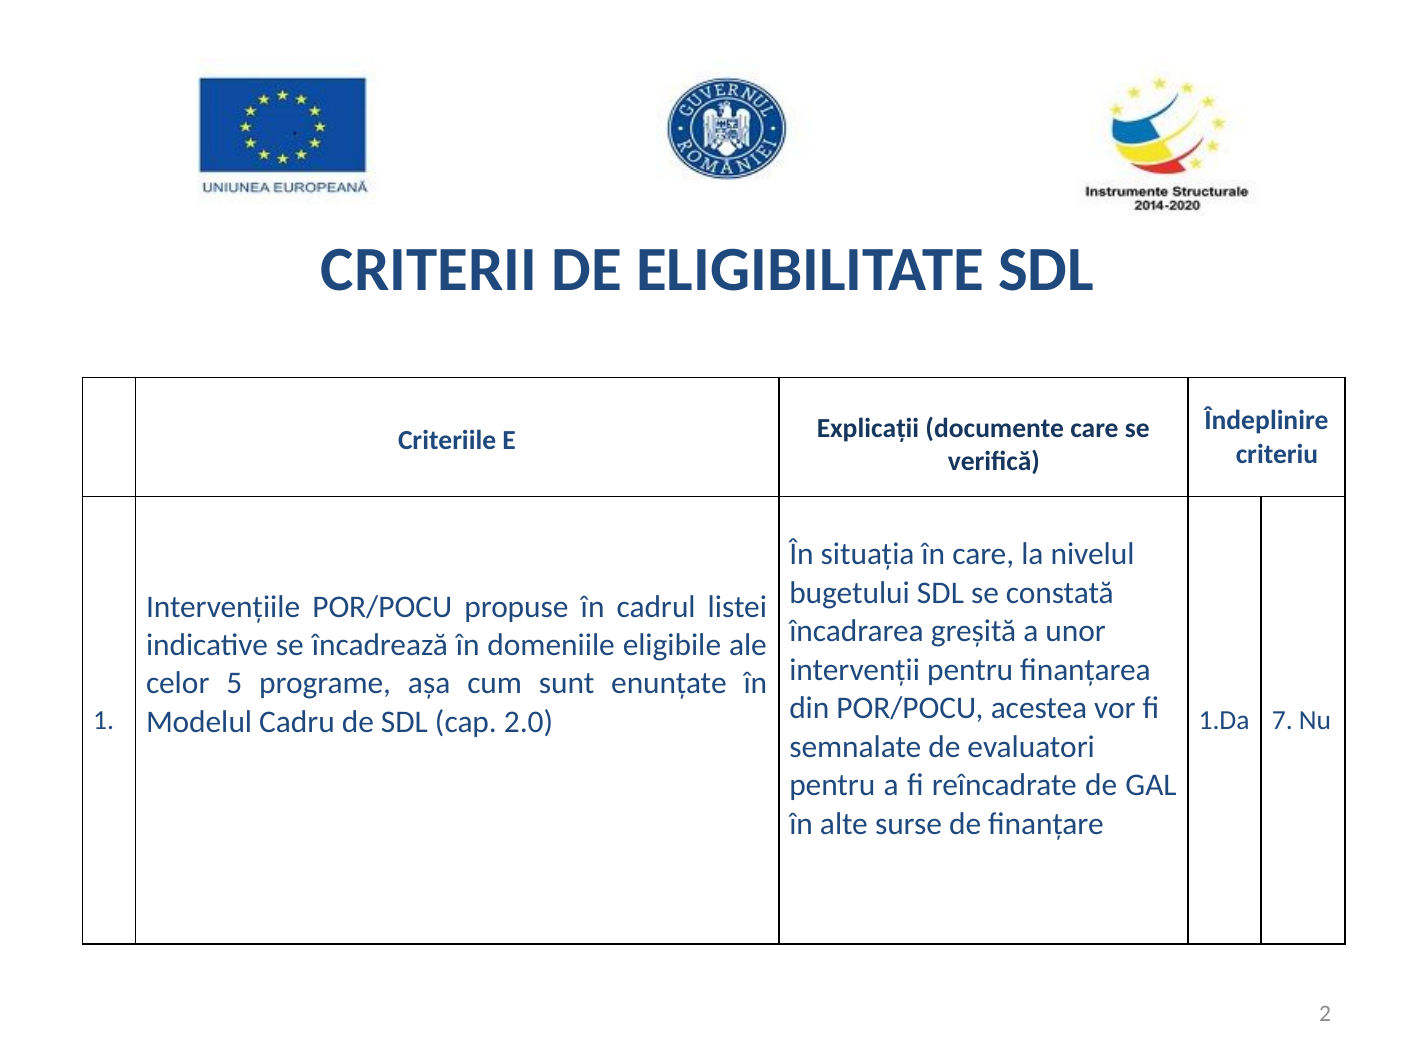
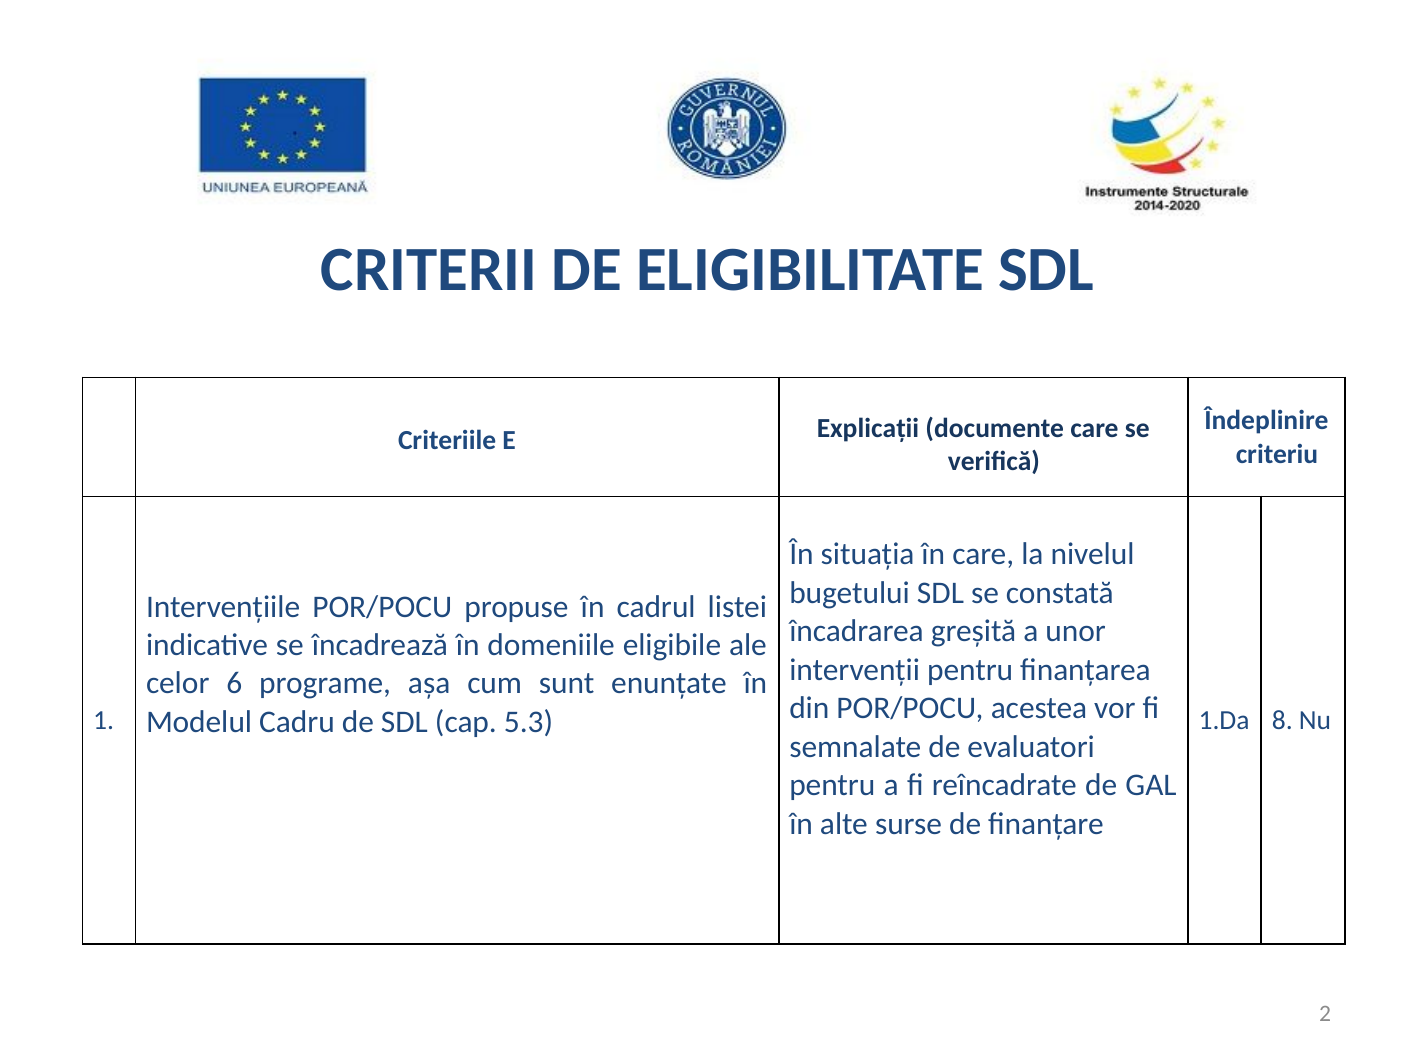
5: 5 -> 6 (234, 684)
2.0: 2.0 -> 5.3 (528, 722)
7: 7 -> 8 (1282, 720)
